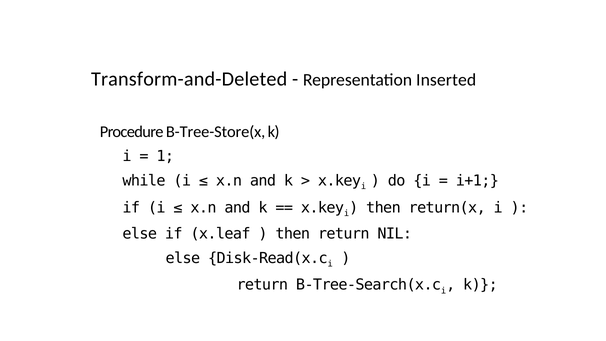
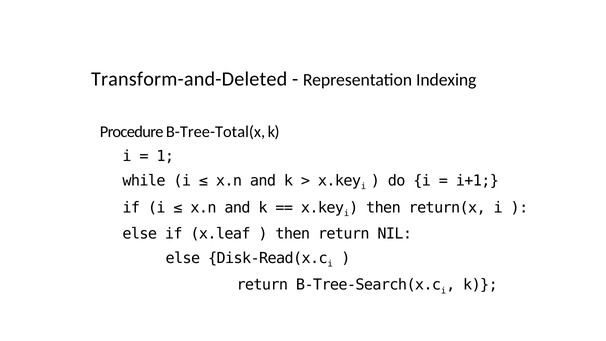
Inserted: Inserted -> Indexing (446, 80)
B-Tree-Store(x: B-Tree-Store(x -> B-Tree-Total(x (216, 132)
